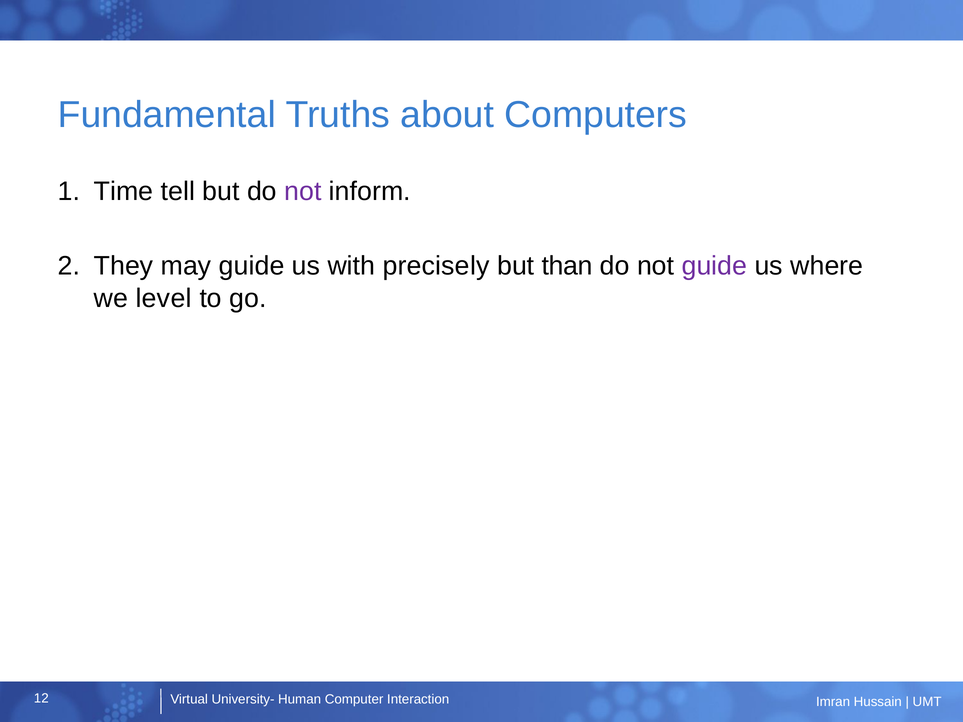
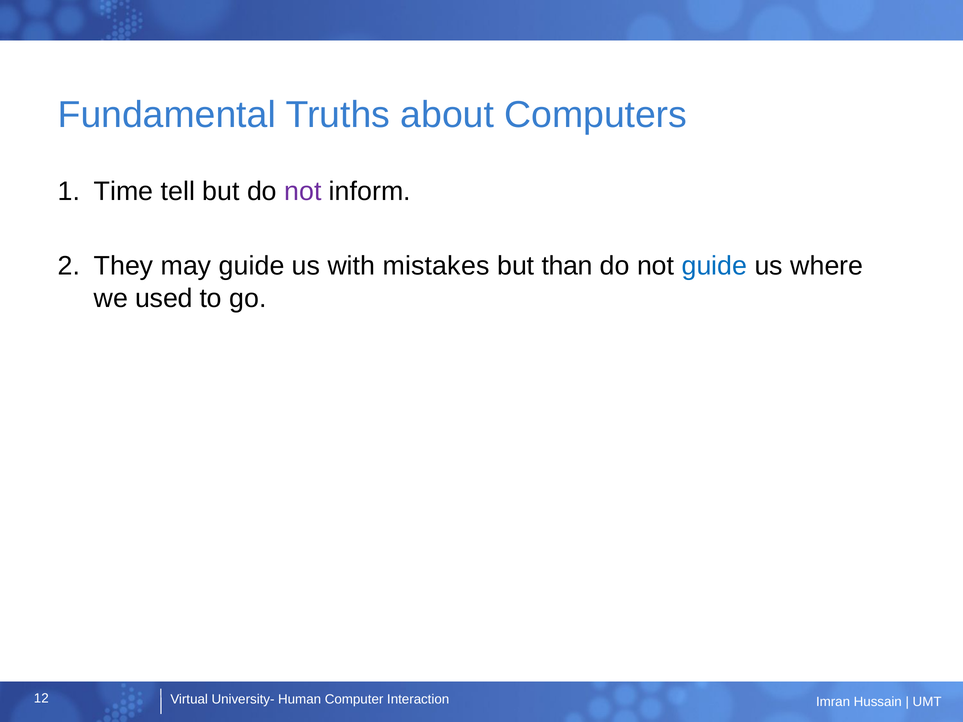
precisely: precisely -> mistakes (436, 266)
guide colour: purple -> blue (714, 266)
level: level -> used (164, 298)
